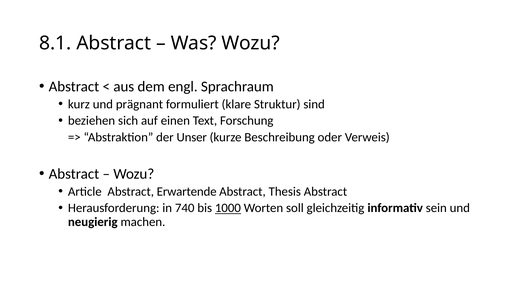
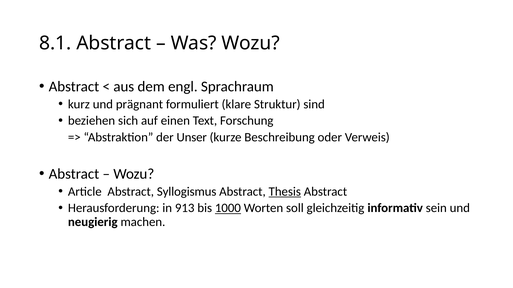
Erwartende: Erwartende -> Syllogismus (187, 192)
Thesis underline: none -> present (285, 192)
740: 740 -> 913 (185, 208)
